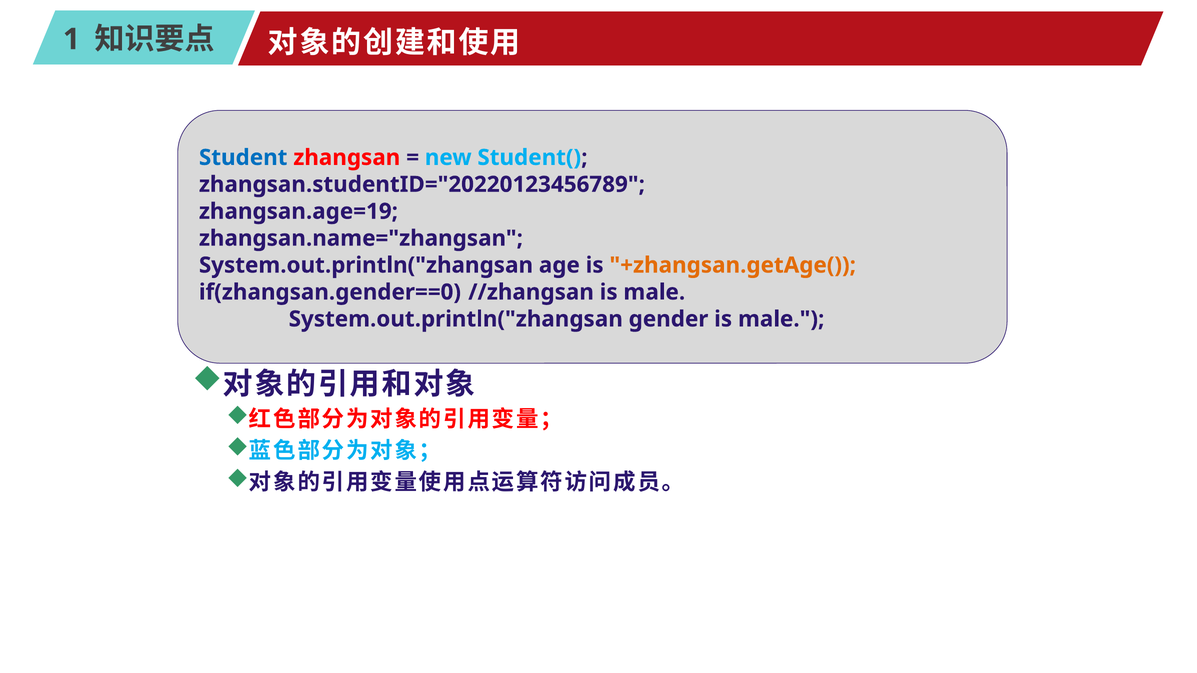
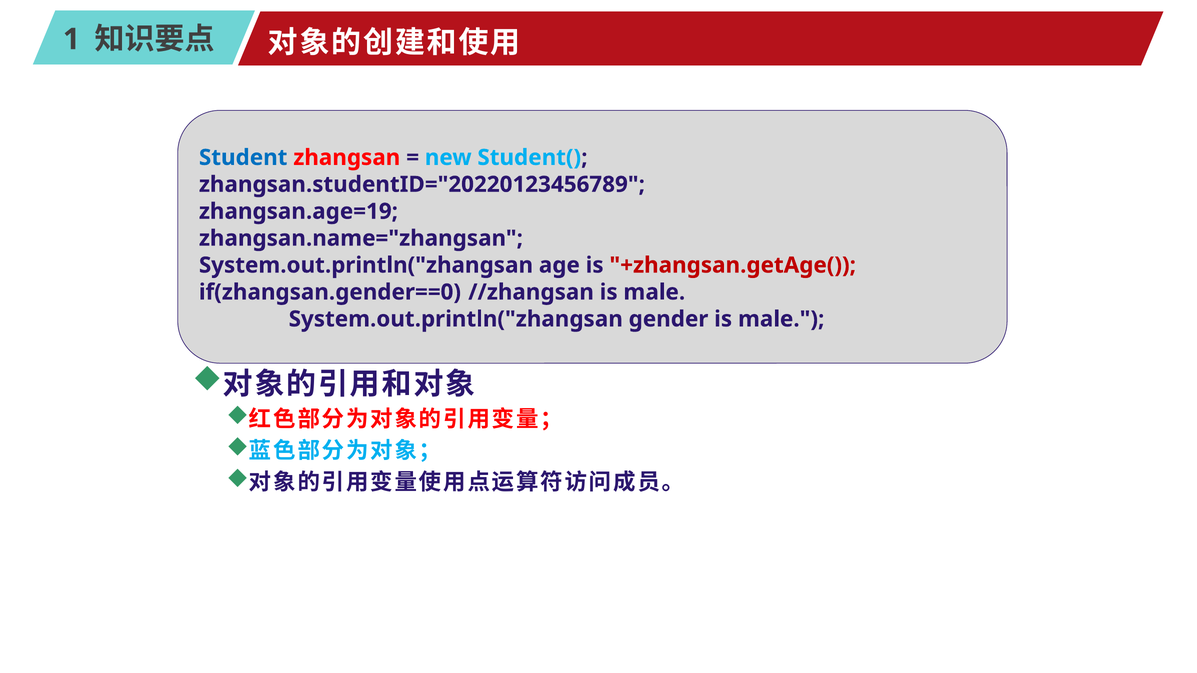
+zhangsan.getAge( colour: orange -> red (733, 265)
